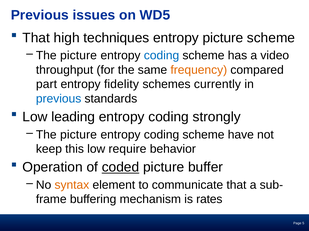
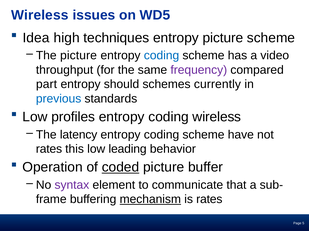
Previous: Previous -> Wireless (40, 15)
That: That -> Idea (36, 38)
frequency colour: orange -> purple (199, 70)
fidelity: fidelity -> should (122, 84)
leading: leading -> profiles (73, 117)
coding strongly: strongly -> wireless (217, 117)
picture: picture -> latency (79, 135)
keep: keep -> rates (49, 149)
require: require -> leading (128, 149)
syntax colour: orange -> purple (72, 185)
mechanism underline: none -> present (150, 200)
